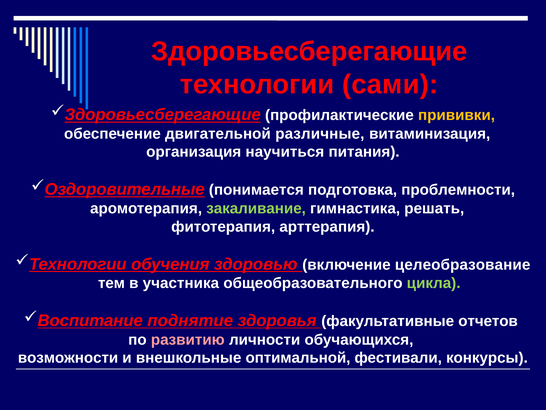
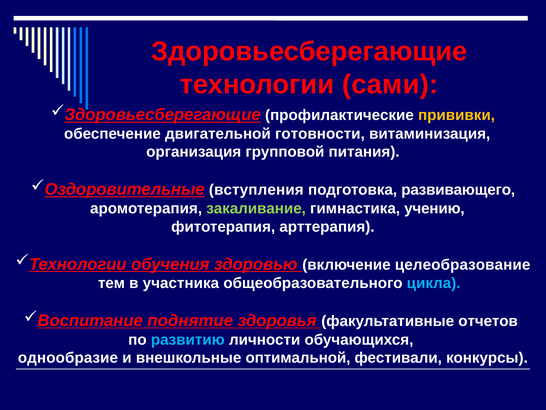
различные: различные -> готовности (320, 134)
научиться: научиться -> групповой (285, 152)
понимается: понимается -> вступления (256, 190)
проблемности: проблемности -> развивающего (458, 190)
решать: решать -> учению (434, 208)
цикла colour: light green -> light blue (434, 283)
развитию colour: pink -> light blue (188, 339)
возможности: возможности -> однообразие (68, 357)
